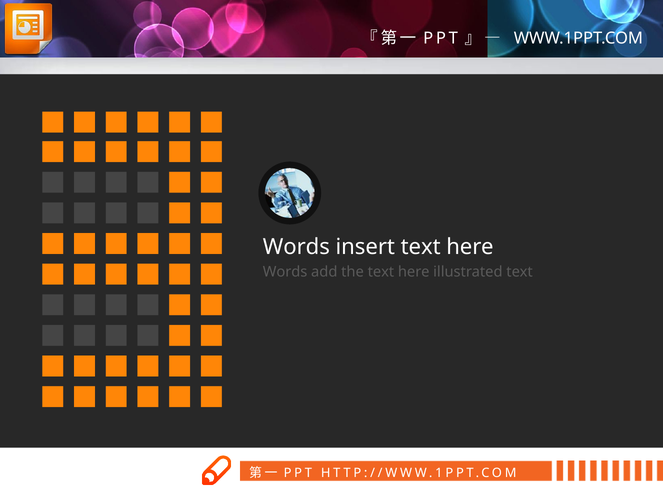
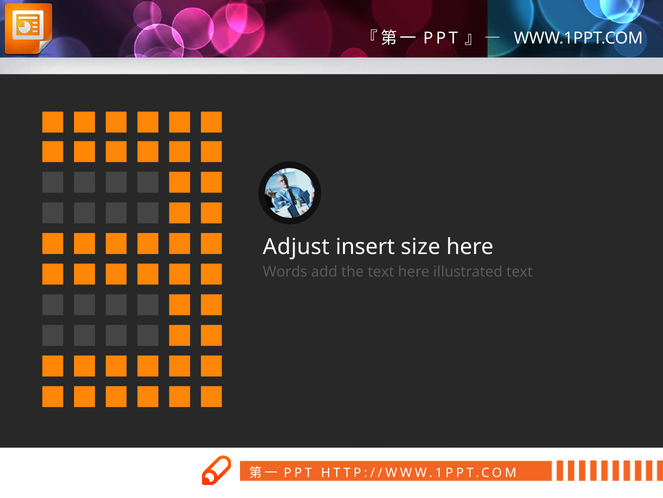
Words: Words -> Adjust (296, 247)
insert text: text -> size (421, 247)
